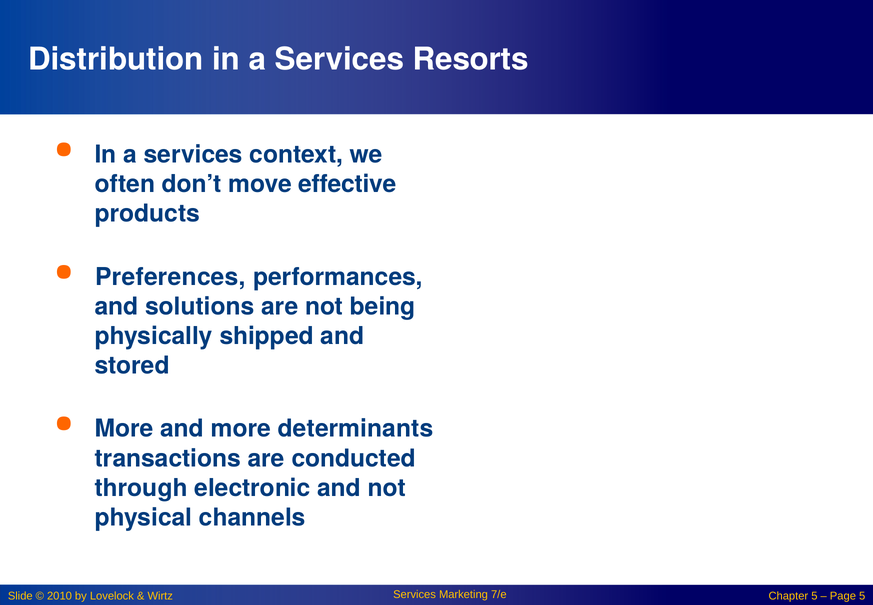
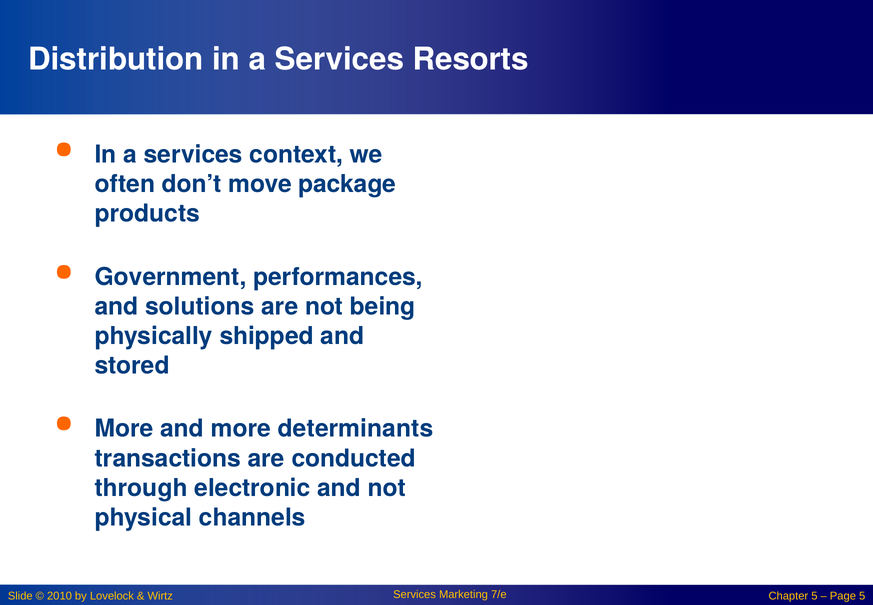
effective: effective -> package (347, 184)
Preferences: Preferences -> Government (171, 277)
